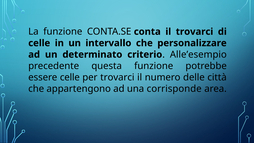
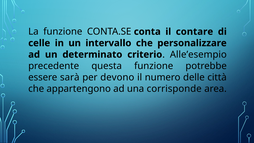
il trovarci: trovarci -> contare (194, 32)
essere celle: celle -> sarà (70, 77)
per trovarci: trovarci -> devono (117, 77)
